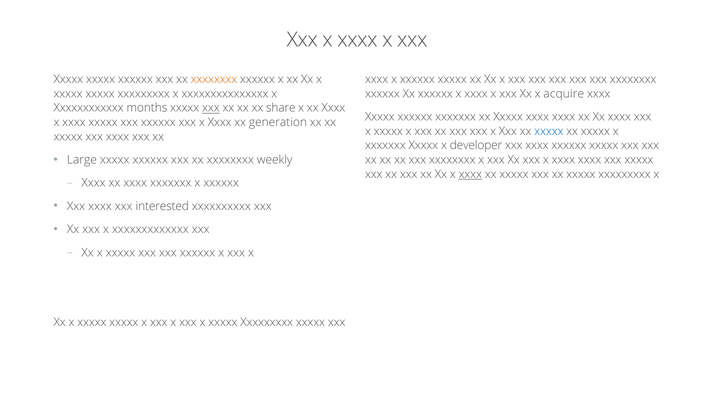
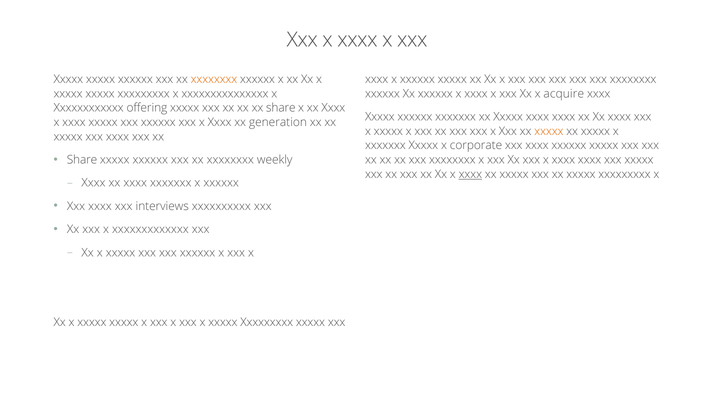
months: months -> offering (147, 108)
xxx underline: present -> none (211, 108)
xxxxx colour: blue -> orange (549, 131)
developer: developer -> corporate (476, 145)
Large: Large -> Share (82, 160)
interested: interested -> interviews (162, 206)
